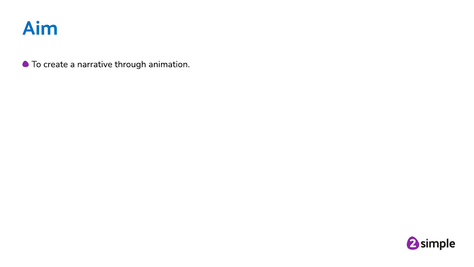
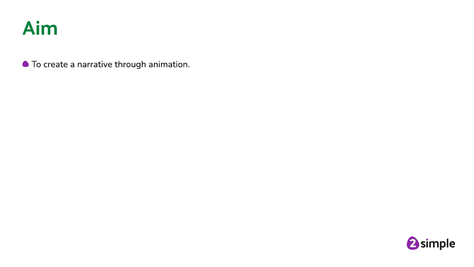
Aim colour: blue -> green (40, 28)
